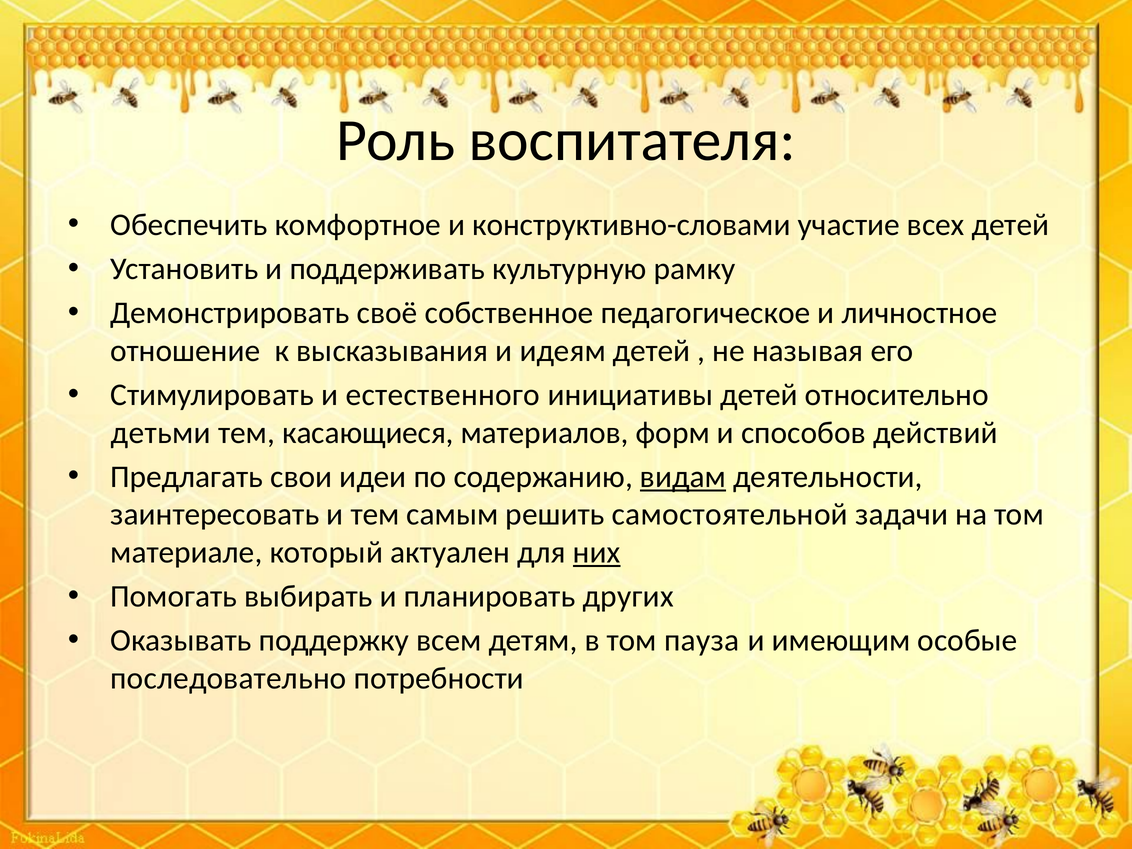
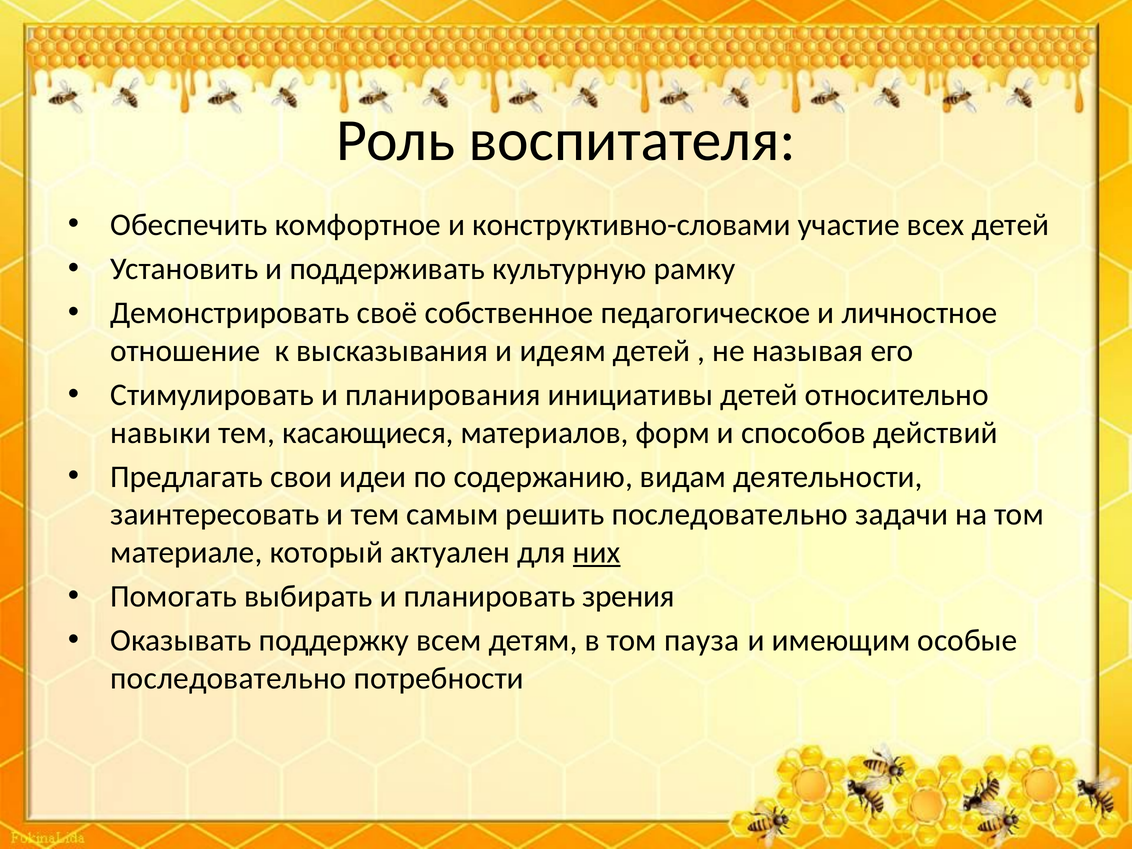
естественного: естественного -> планирования (443, 395)
детьми: детьми -> навыки (161, 433)
видам underline: present -> none (683, 477)
решить самостоятельной: самостоятельной -> последовательно (730, 515)
других: других -> зрения (628, 596)
